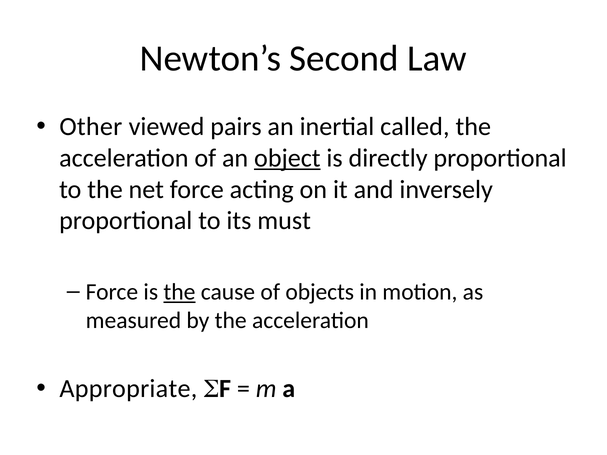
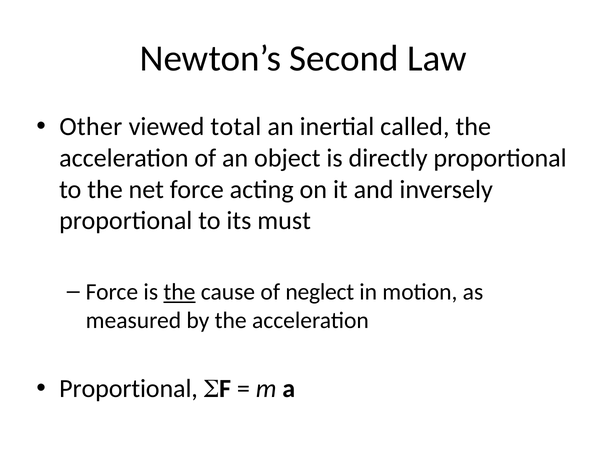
pairs: pairs -> total (236, 127)
object underline: present -> none (287, 158)
objects: objects -> neglect (320, 292)
Appropriate: Appropriate -> Proportional (129, 389)
